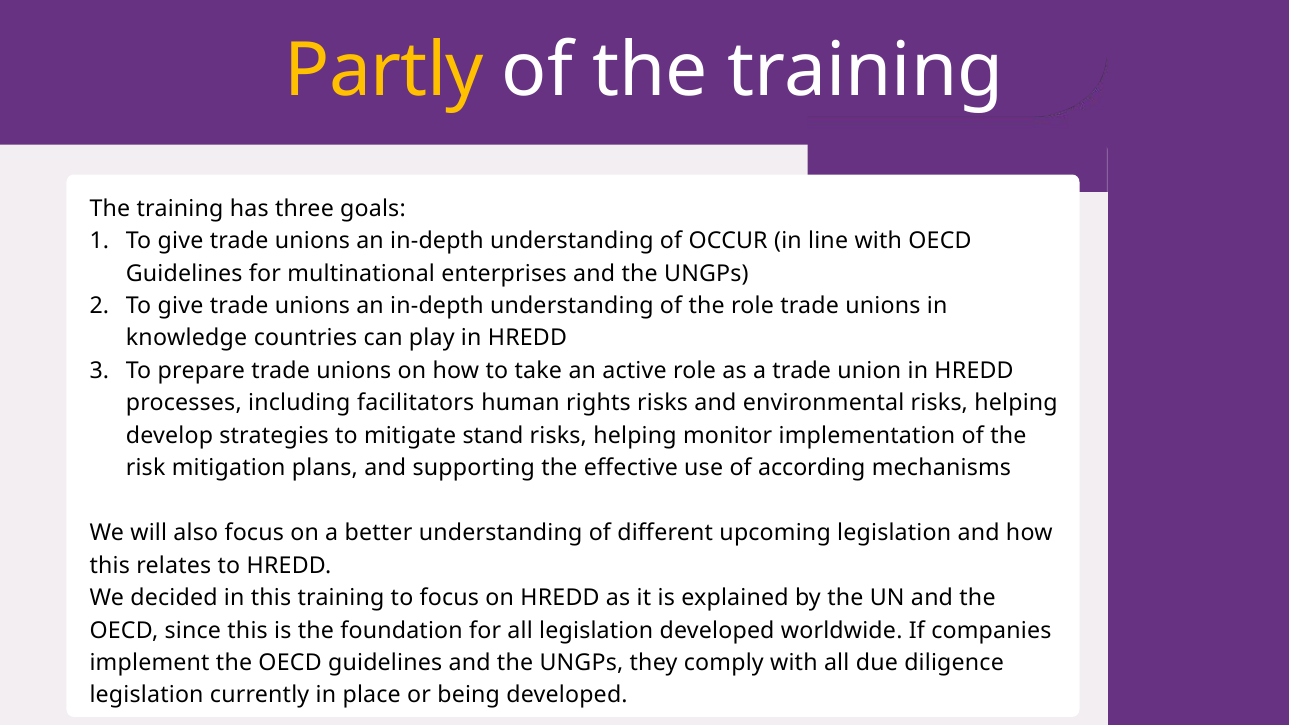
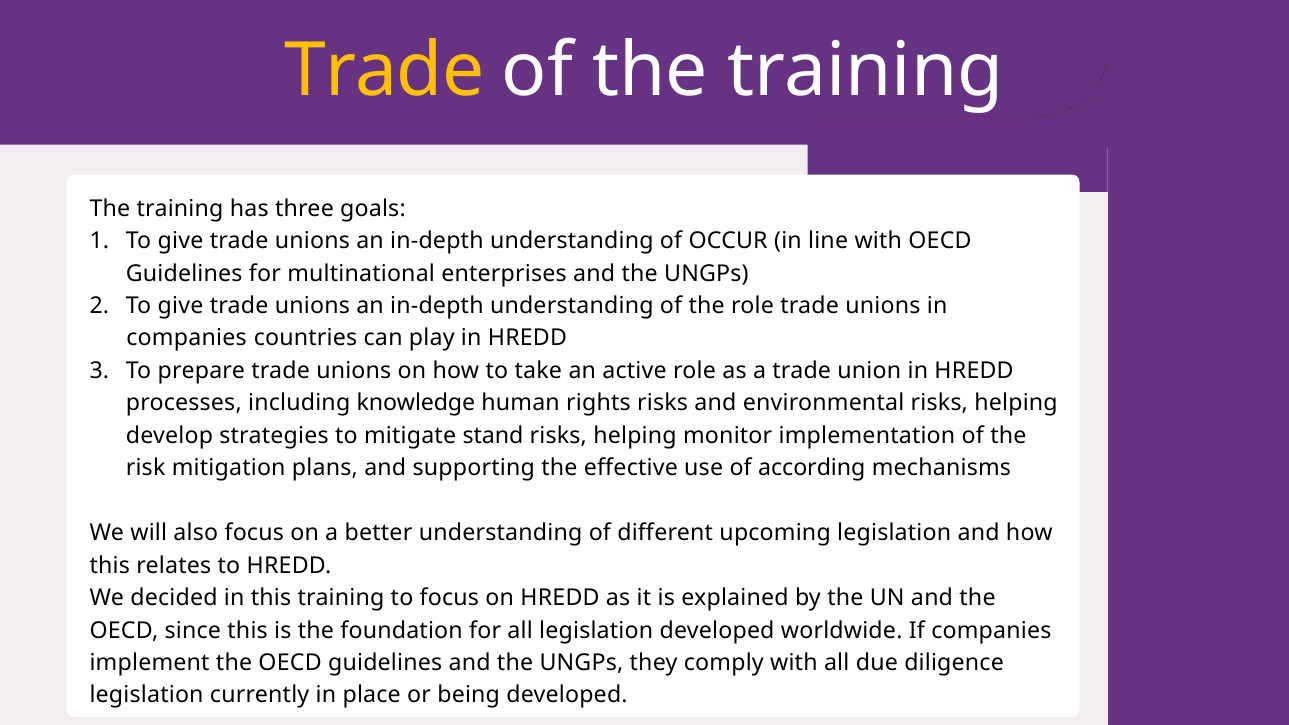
Partly: Partly -> Trade (384, 71)
knowledge: knowledge -> companies (187, 338)
facilitators: facilitators -> knowledge (416, 403)
